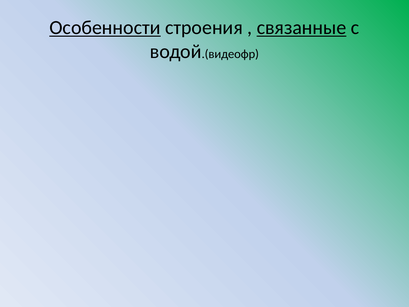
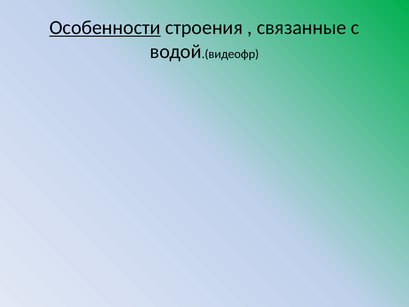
связанные underline: present -> none (302, 28)
